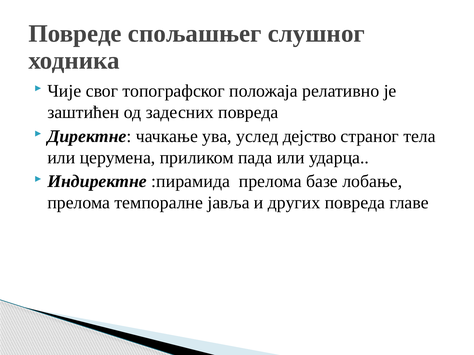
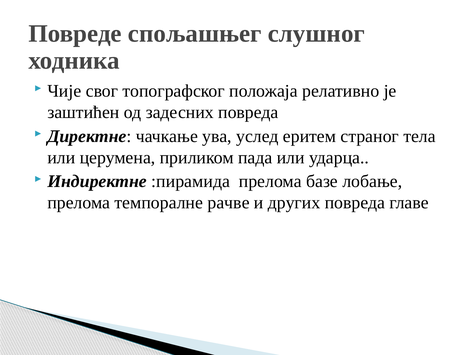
дејство: дејство -> еритем (310, 136)
јавља: јавља -> рачве (228, 203)
